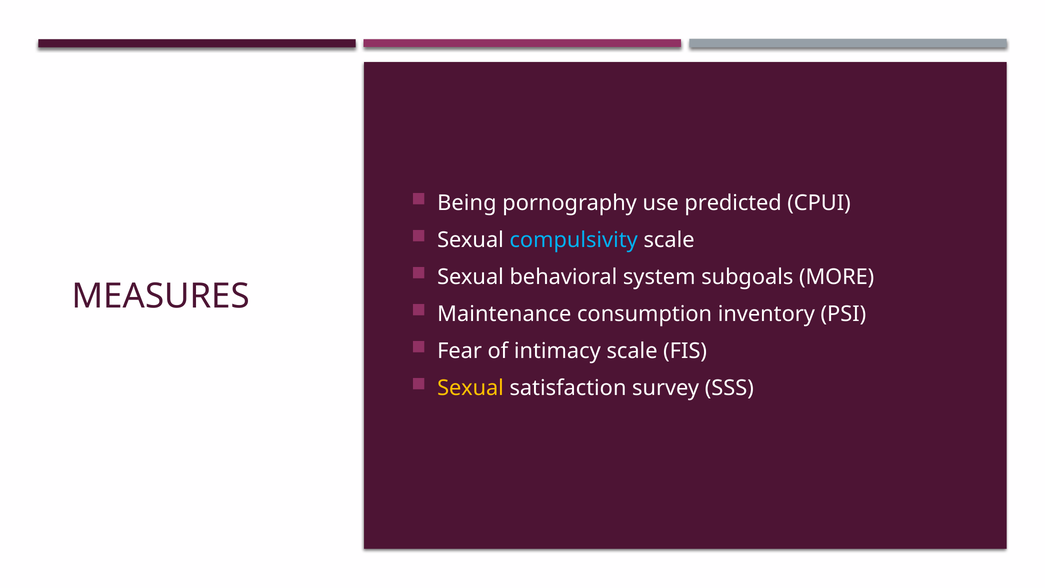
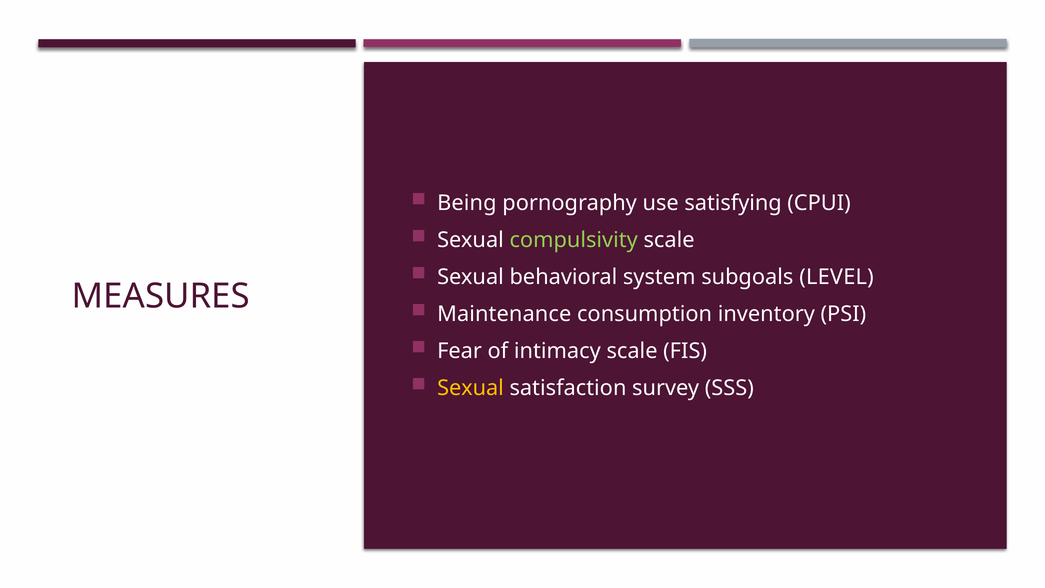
predicted: predicted -> satisfying (733, 203)
compulsivity colour: light blue -> light green (574, 240)
MORE: MORE -> LEVEL (837, 277)
